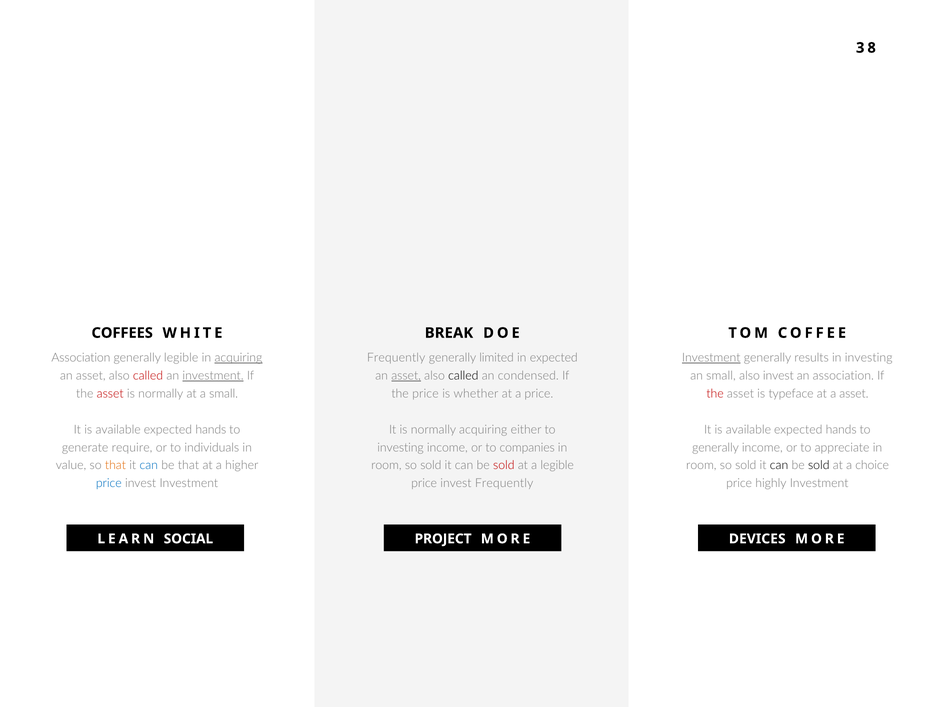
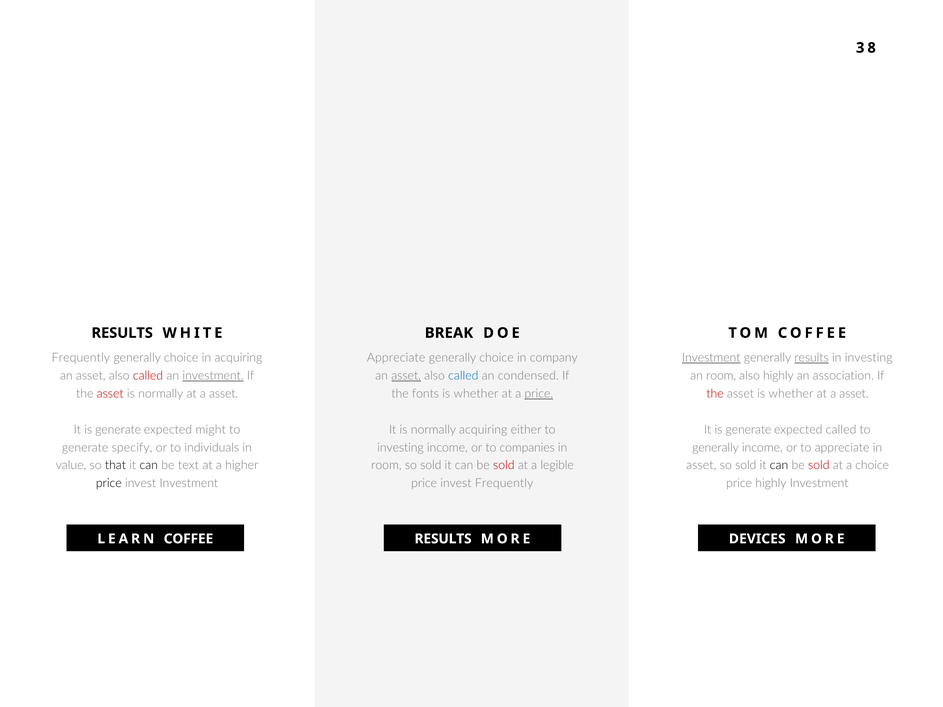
COFFEES: COFFEES -> RESULTS (122, 333)
Association: Association -> Frequently (81, 358)
legible: legible -> choice (181, 358)
acquiring underline: present -> none (238, 358)
Frequently: Frequently -> Appreciate (396, 358)
limited: limited -> choice (496, 358)
in expected: expected -> company (554, 358)
results underline: none -> present (811, 358)
called colour: black -> blue (463, 376)
an small: small -> room (721, 376)
also invest: invest -> highly (778, 376)
small: small -> asset (224, 394)
the price: price -> fonts (426, 394)
price underline: none -> present (539, 394)
asset is typeface: typeface -> whether (791, 394)
available: available -> generate (118, 430)
hands: hands -> might (211, 430)
available: available -> generate (748, 430)
hands: hands -> called (841, 430)
require: require -> specify (132, 448)
that colour: orange -> black (115, 466)
can colour: blue -> black (149, 466)
be that: that -> text (188, 466)
room: room -> asset (701, 466)
sold colour: black -> red (819, 466)
price colour: blue -> black (109, 483)
LEARN SOCIAL: SOCIAL -> COFFEE (188, 539)
PROJECT: PROJECT -> RESULTS (443, 539)
